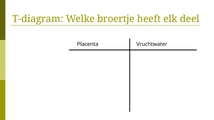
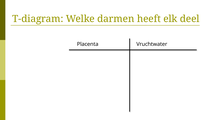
broertje: broertje -> darmen (116, 19)
